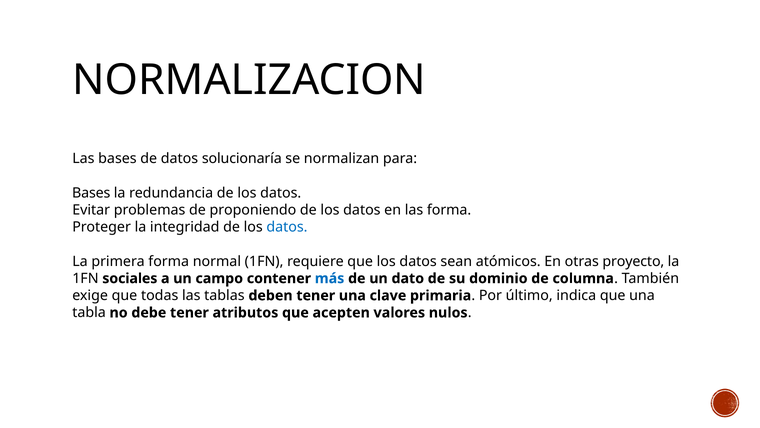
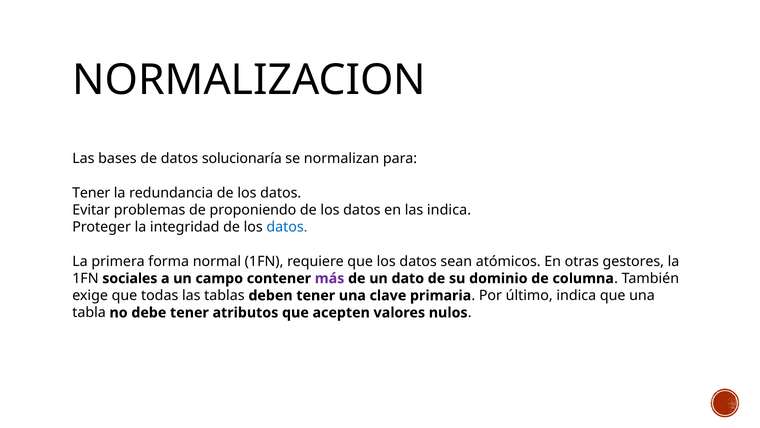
Bases: Bases -> Tener (91, 193)
las forma: forma -> indica (449, 210)
proyecto: proyecto -> gestores (633, 261)
más colour: blue -> purple (330, 278)
